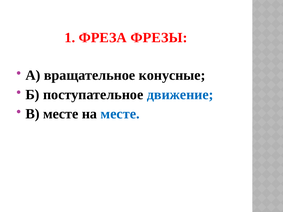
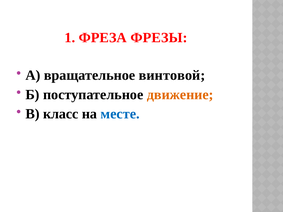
конусные: конусные -> винтовой (172, 75)
движение colour: blue -> orange (180, 95)
В месте: месте -> класс (61, 114)
